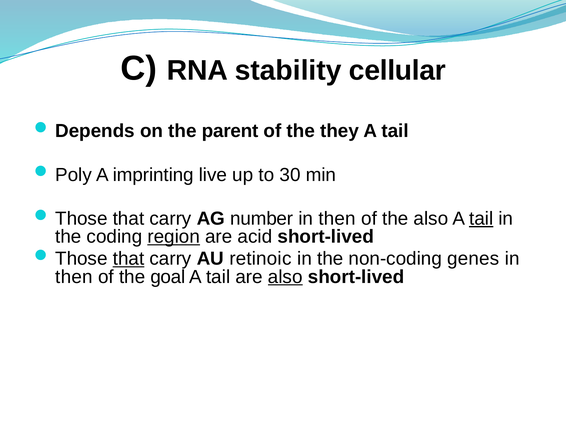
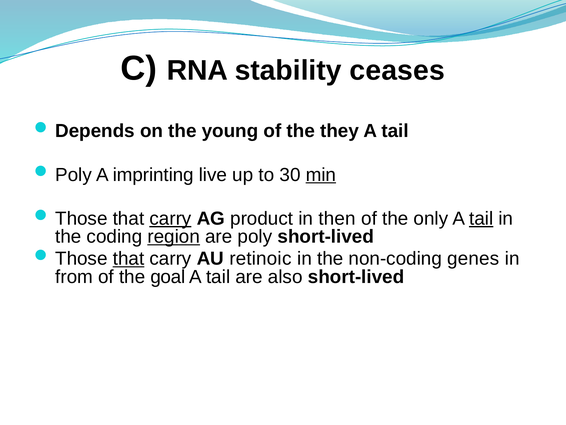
cellular: cellular -> ceases (397, 71)
parent: parent -> young (230, 131)
min underline: none -> present (321, 175)
carry underline: none -> present (170, 218)
number: number -> product (262, 218)
the also: also -> only (431, 218)
acid: acid -> poly (255, 236)
then: then -> from (74, 276)
also underline: present -> none (285, 276)
